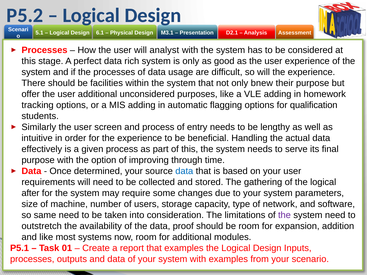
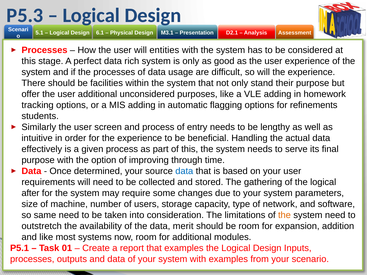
P5.2: P5.2 -> P5.3 (25, 15)
analyst: analyst -> entities (164, 50)
bnew: bnew -> stand (262, 83)
qualification: qualification -> refinements (314, 105)
the colour: purple -> orange (284, 215)
proof: proof -> merit (183, 226)
